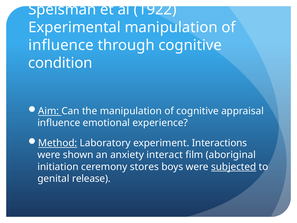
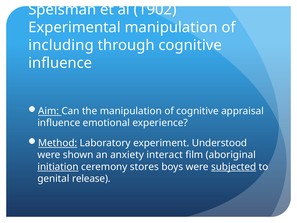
1922: 1922 -> 1902 (155, 9)
influence: influence -> including (61, 45)
condition: condition -> influence (60, 63)
Interactions: Interactions -> Understood (219, 143)
initiation underline: none -> present (58, 167)
